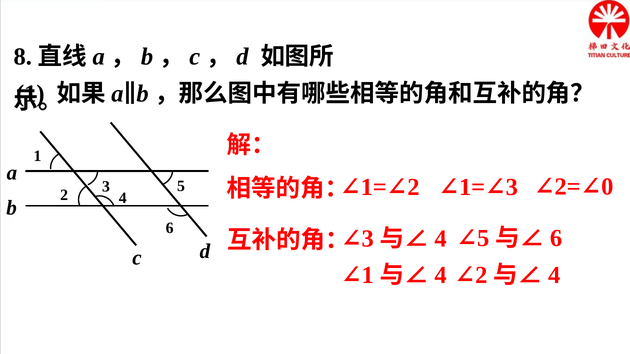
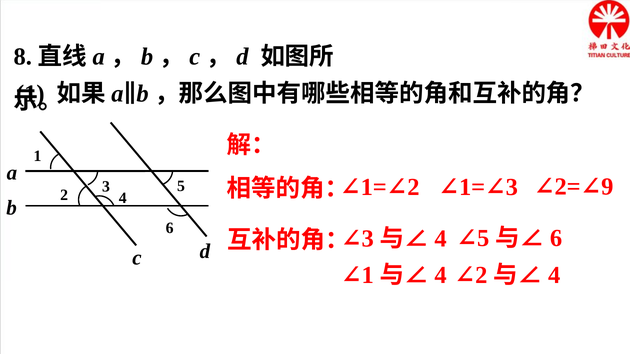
0: 0 -> 9 (607, 187)
